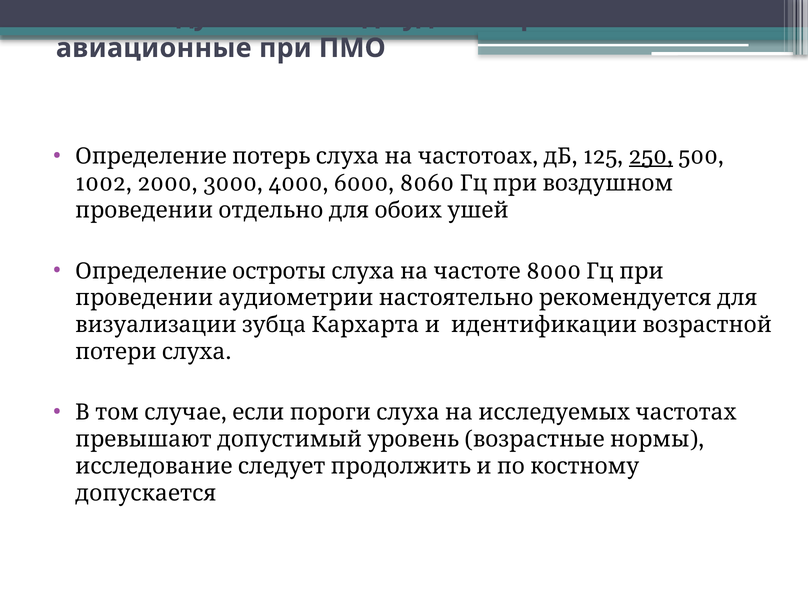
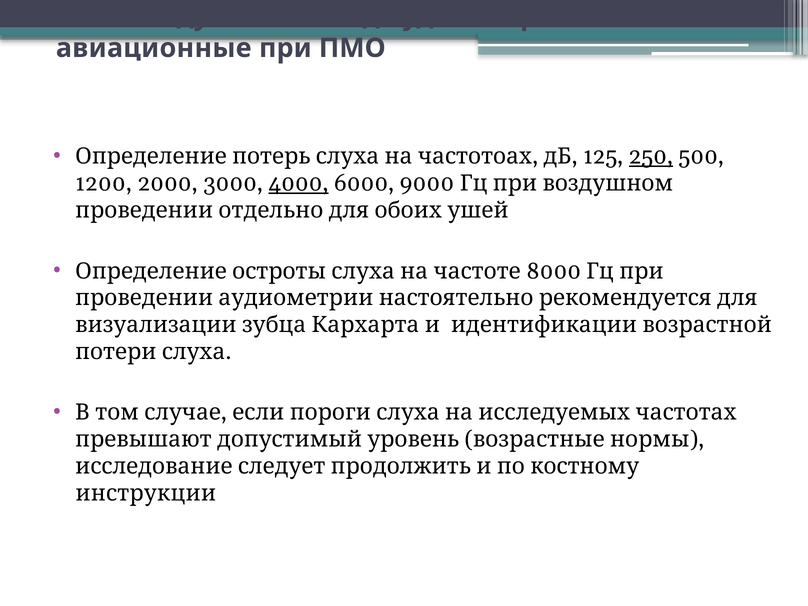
1002: 1002 -> 1200 (104, 184)
4000 underline: none -> present (299, 184)
8060: 8060 -> 9000 (427, 184)
допускается: допускается -> инструкции (146, 493)
